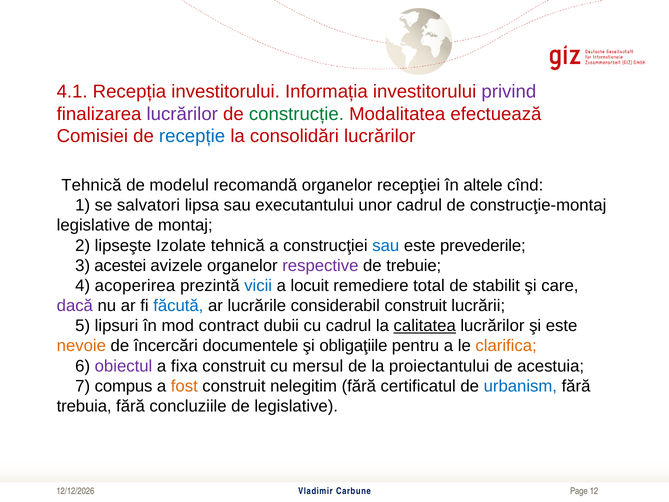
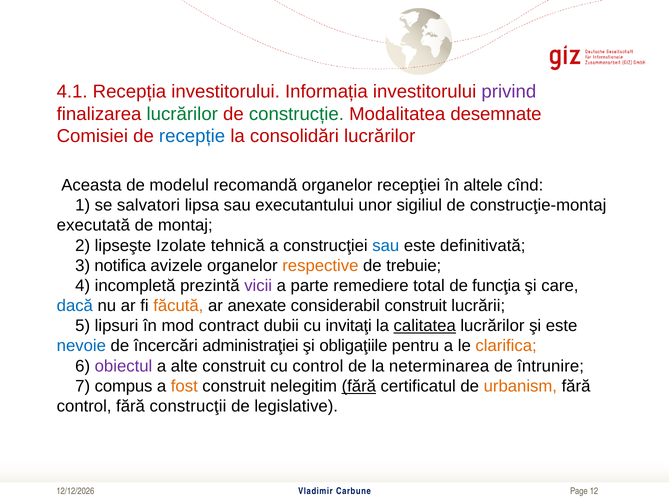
lucrărilor colour: purple -> green (182, 114)
efectuează: efectuează -> desemnate (496, 114)
Tehnică: Tehnică -> Aceasta (91, 185)
unor cadrul: cadrul -> sigiliul (419, 205)
legislative: legislative -> executată (93, 225)
prevederile: prevederile -> definitivată (483, 245)
acestei: acestei -> notifica (120, 266)
respective colour: purple -> orange (320, 266)
acoperirea: acoperirea -> incompletă (135, 286)
vicii colour: blue -> purple (258, 286)
locuit: locuit -> parte (310, 286)
stabilit: stabilit -> funcţia (496, 286)
dacă colour: purple -> blue (75, 306)
făcută colour: blue -> orange (178, 306)
lucrările: lucrările -> anexate (257, 306)
cu cadrul: cadrul -> invitaţi (349, 326)
nevoie colour: orange -> blue (81, 346)
documentele: documentele -> administraţiei (250, 346)
fixa: fixa -> alte (184, 366)
cu mersul: mersul -> control (318, 366)
proiectantului: proiectantului -> neterminarea (439, 366)
acestuia: acestuia -> întrunire (551, 366)
fără underline: none -> present (359, 386)
urbanism colour: blue -> orange (520, 386)
trebuia: trebuia -> control (84, 406)
concluziile: concluziile -> construcţii (188, 406)
